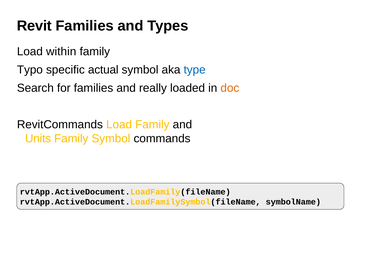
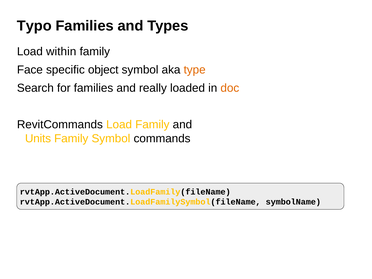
Revit: Revit -> Typo (34, 26)
Typo: Typo -> Face (30, 70)
actual: actual -> object (103, 70)
type colour: blue -> orange (195, 70)
